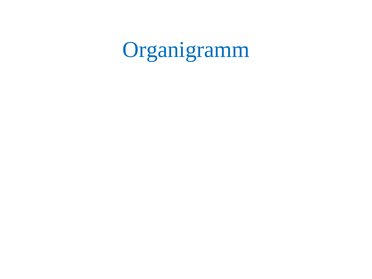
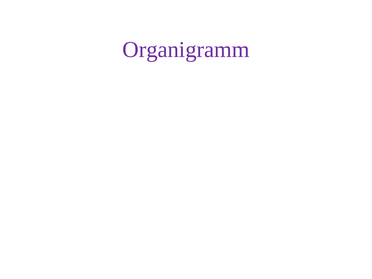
Organigramm colour: blue -> purple (186, 50)
